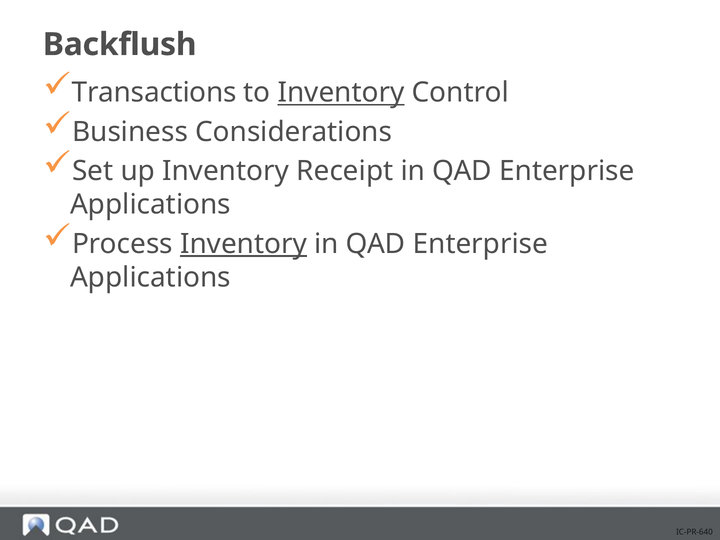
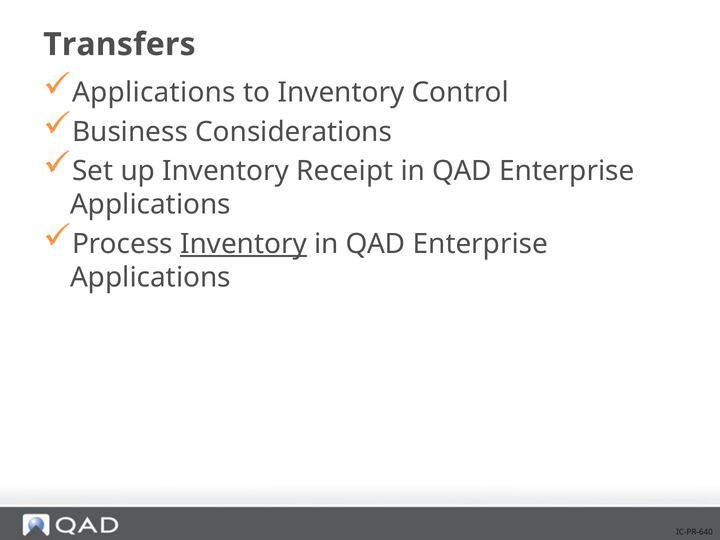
Backflush: Backflush -> Transfers (119, 45)
Transactions: Transactions -> Applications (154, 93)
Inventory underline: present -> none (341, 93)
